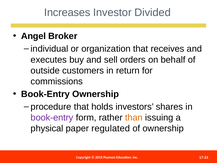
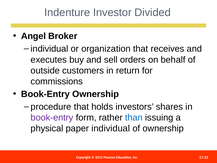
Increases: Increases -> Indenture (67, 13)
than colour: orange -> blue (134, 117)
paper regulated: regulated -> individual (111, 128)
